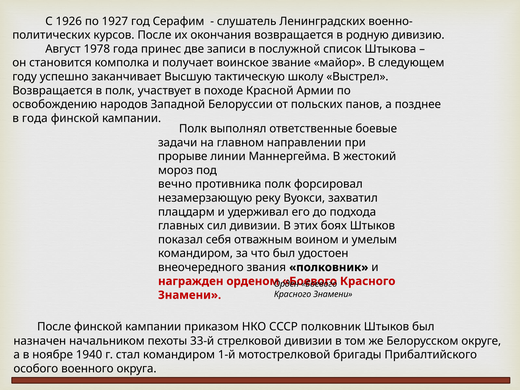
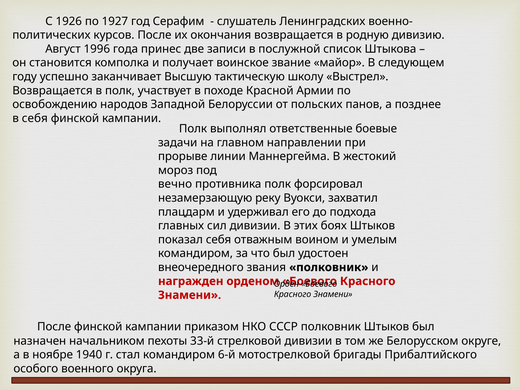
1978: 1978 -> 1996 (97, 49)
в года: года -> себя (35, 118)
1-й: 1-й -> 6-й (227, 355)
